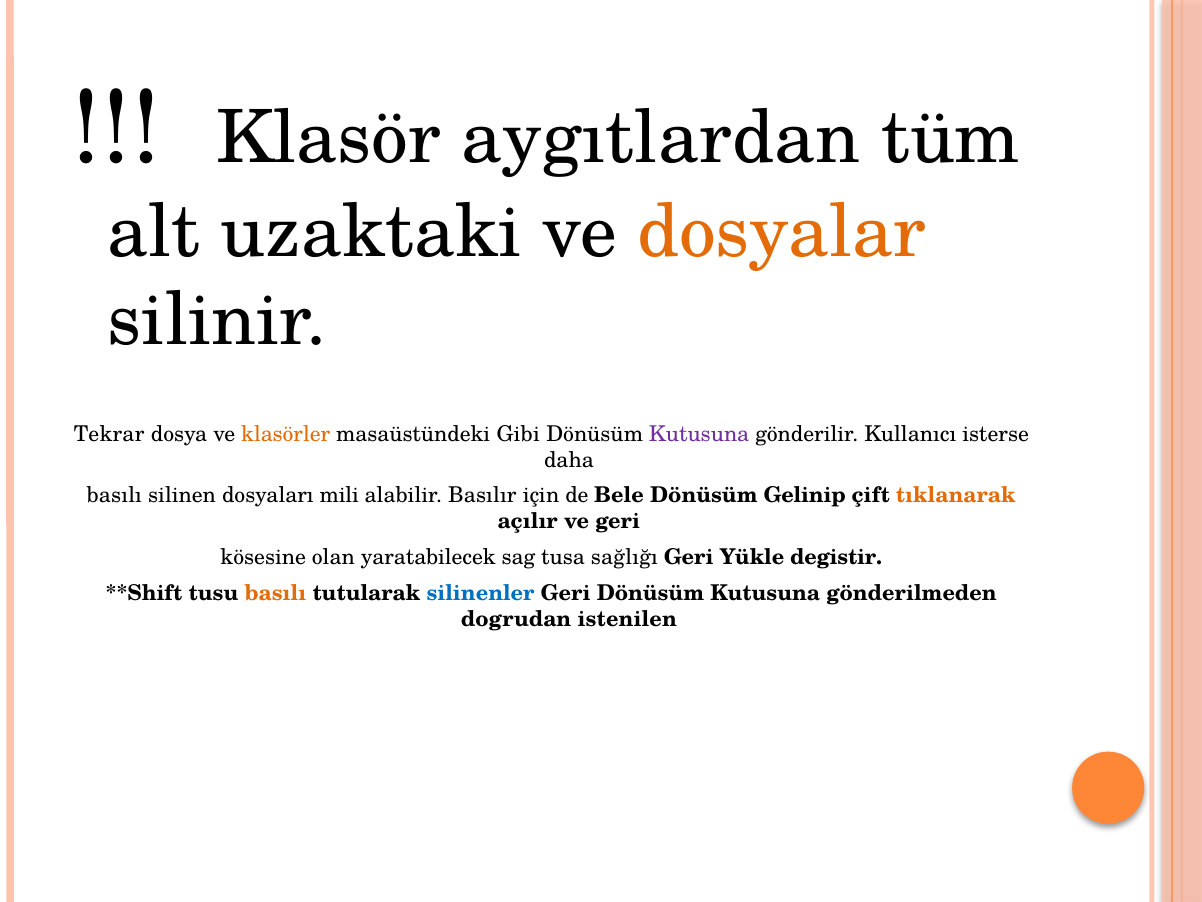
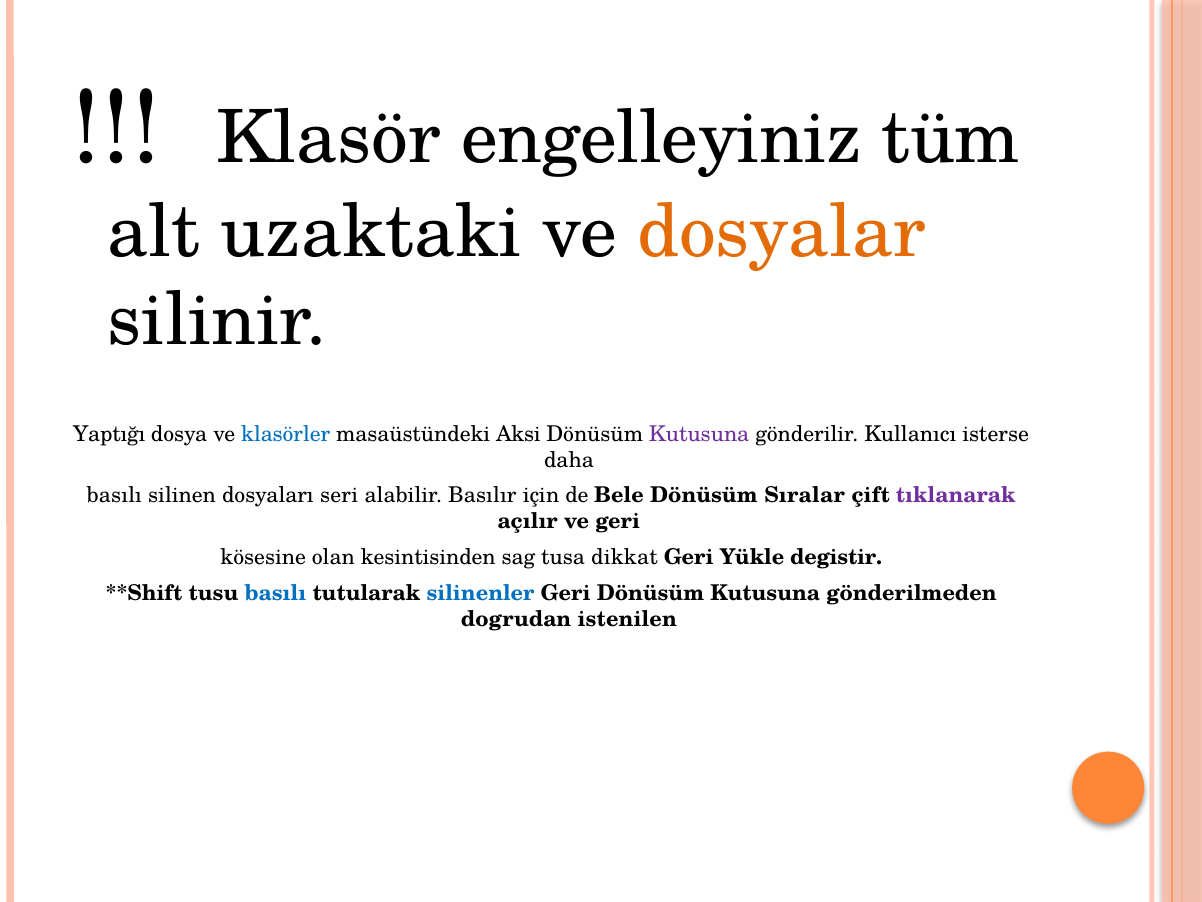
aygıtlardan: aygıtlardan -> engelleyiniz (662, 138)
Tekrar: Tekrar -> Yaptığı (109, 434)
klasörler colour: orange -> blue (286, 434)
Gibi: Gibi -> Aksi (518, 434)
mili: mili -> seri (339, 496)
Gelinip: Gelinip -> Sıralar (805, 496)
tıklanarak colour: orange -> purple (956, 496)
yaratabilecek: yaratabilecek -> kesintisinden (428, 557)
sağlığı: sağlığı -> dikkat (624, 557)
basılı colour: orange -> blue (275, 593)
